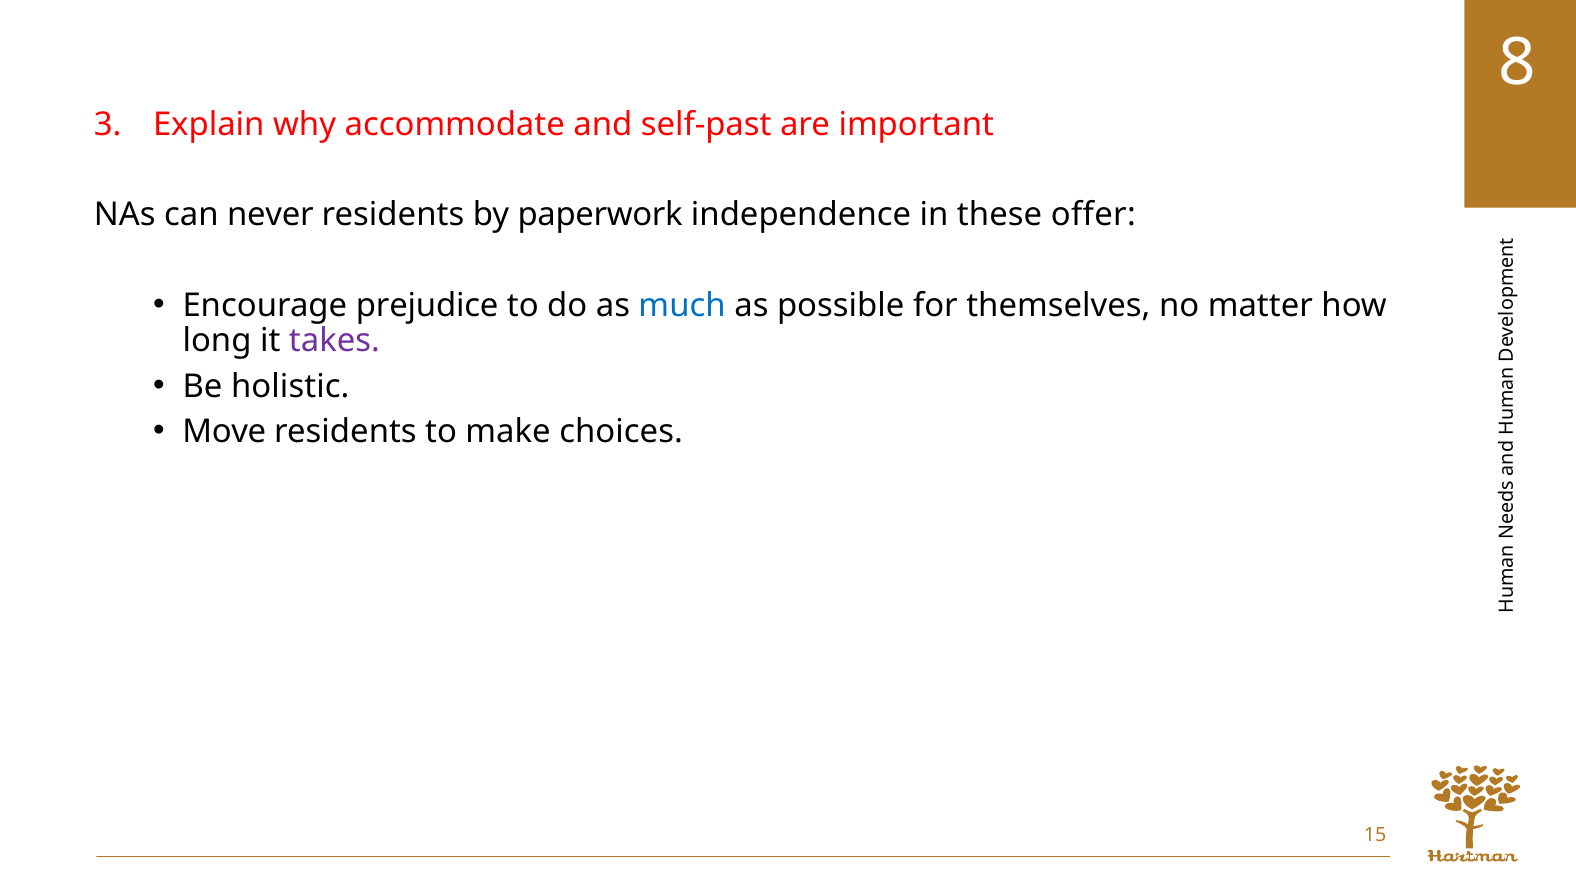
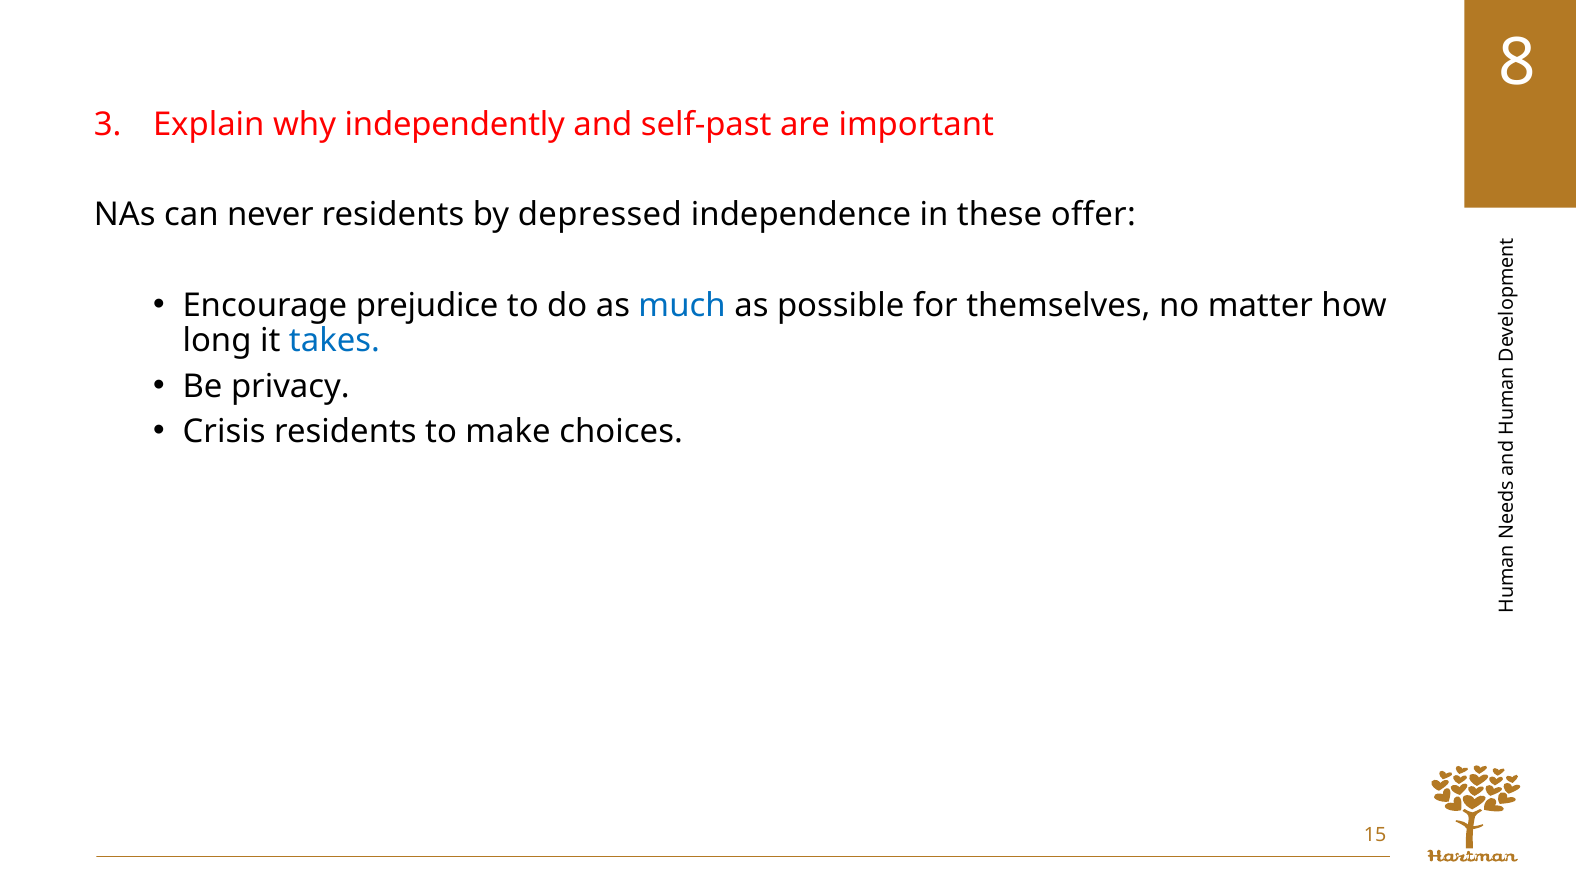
accommodate: accommodate -> independently (455, 124)
paperwork: paperwork -> depressed (600, 215)
takes colour: purple -> blue (334, 341)
holistic: holistic -> privacy (290, 386)
Move: Move -> Crisis (224, 432)
